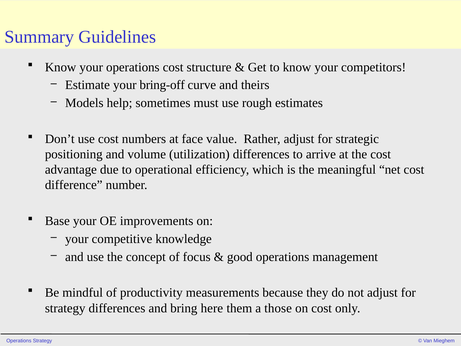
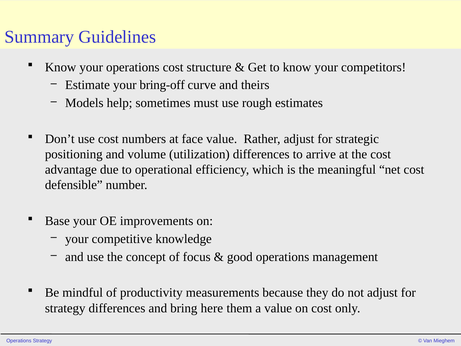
difference: difference -> defensible (74, 185)
a those: those -> value (278, 308)
